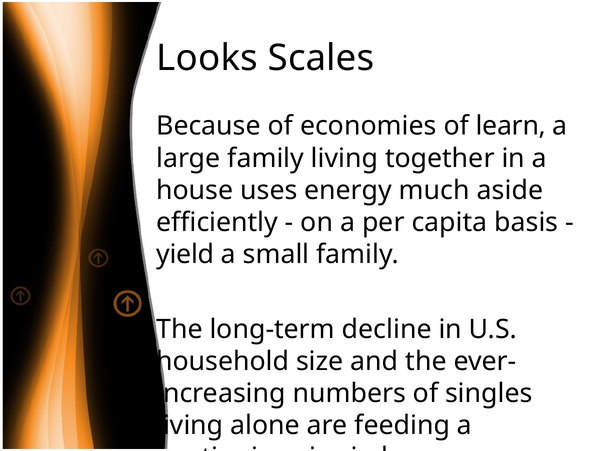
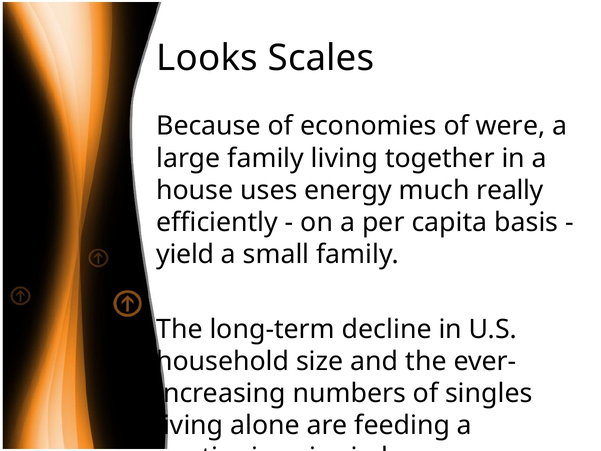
learn: learn -> were (511, 126)
aside: aside -> really (510, 190)
